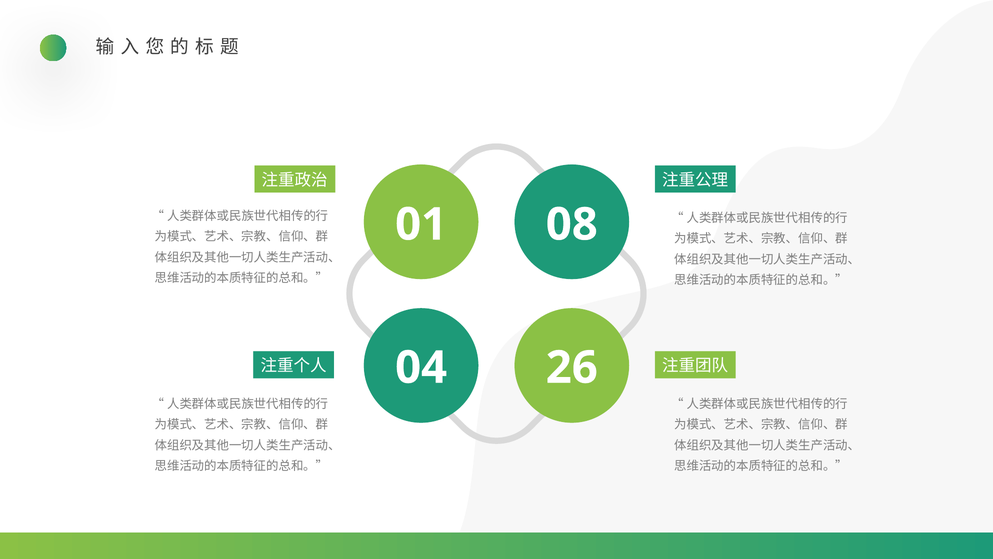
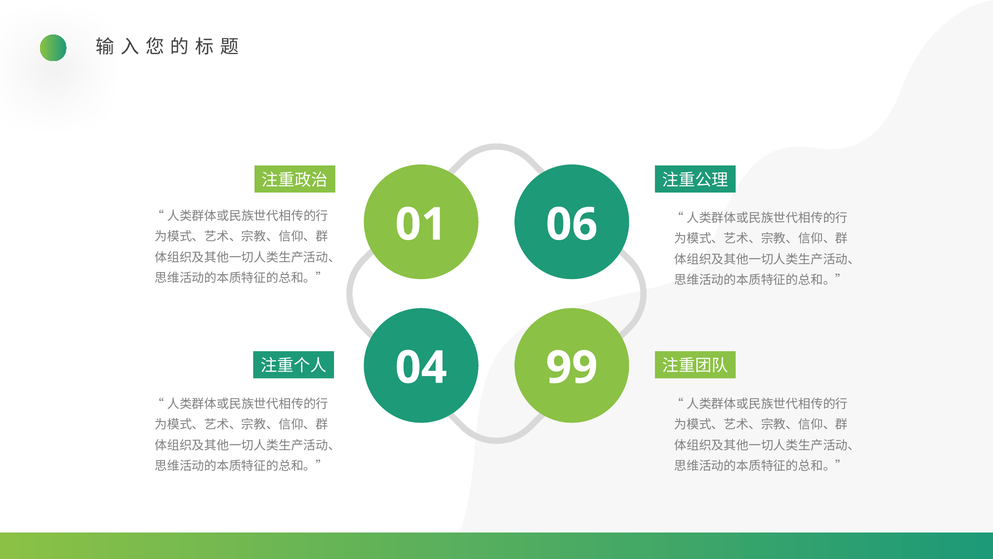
08: 08 -> 06 (572, 224)
26: 26 -> 99 (572, 367)
